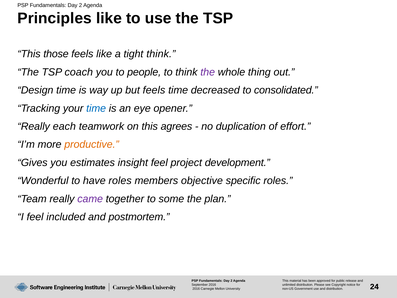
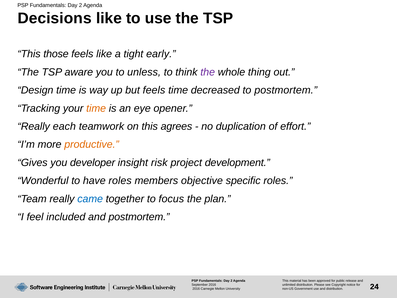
Principles: Principles -> Decisions (55, 18)
tight think: think -> early (161, 54)
coach: coach -> aware (79, 72)
people: people -> unless (144, 72)
to consolidated: consolidated -> postmortem (286, 90)
time colour: blue -> orange (96, 108)
estimates: estimates -> developer (93, 162)
insight feel: feel -> risk (159, 162)
came colour: purple -> blue (90, 199)
some: some -> focus (171, 199)
